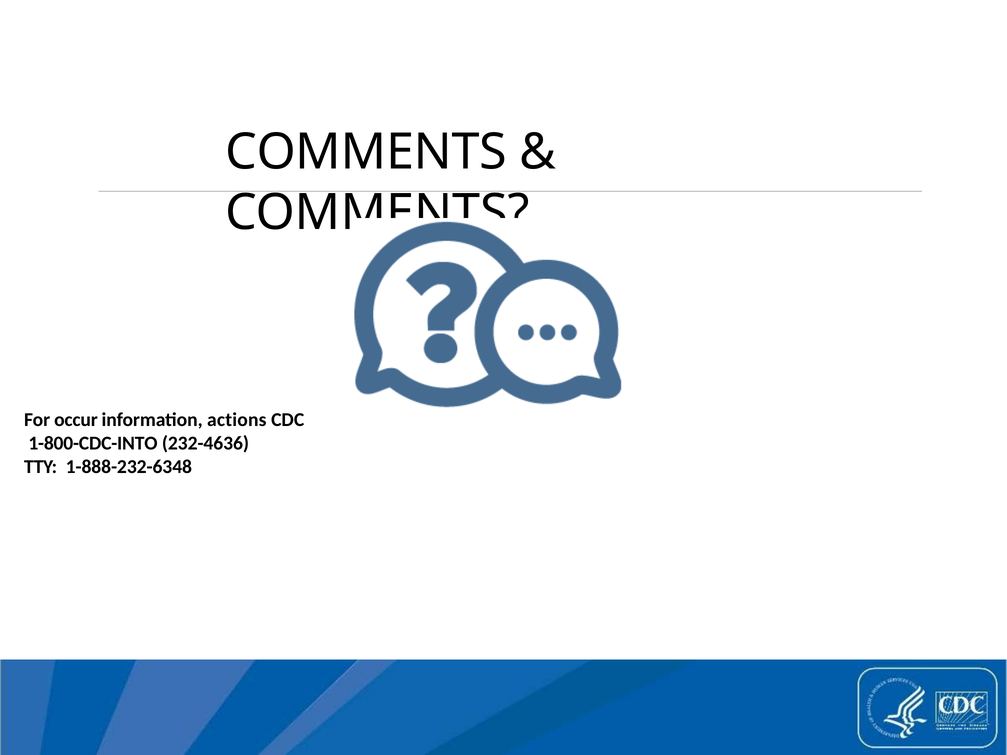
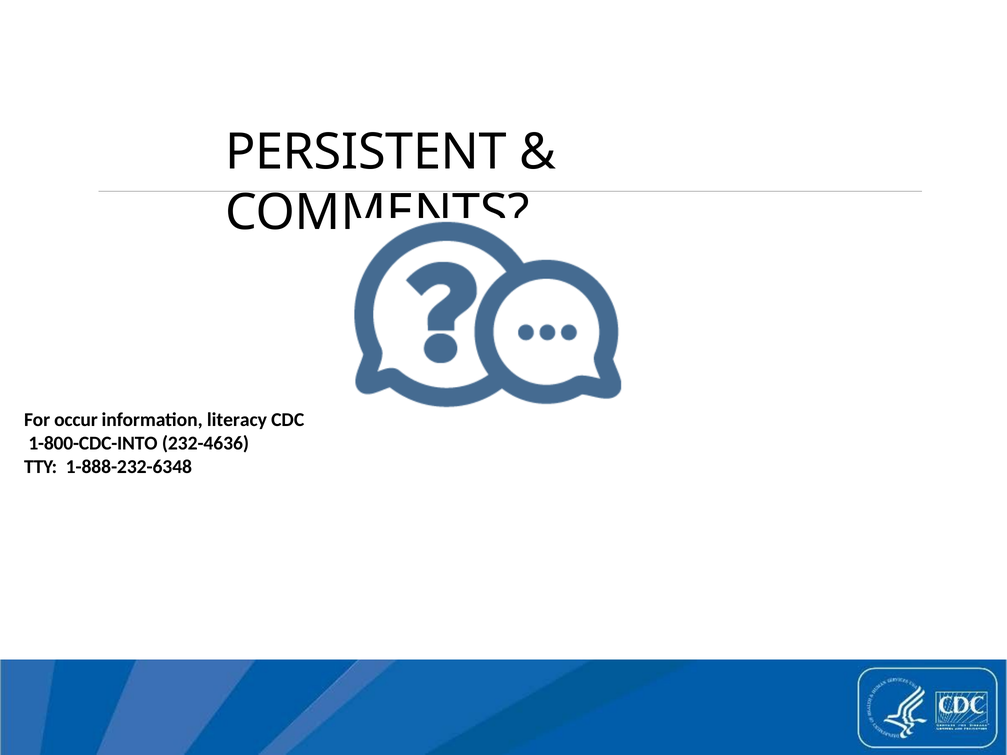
COMMENTS: COMMENTS -> PERSISTENT (366, 152)
actions: actions -> literacy (237, 420)
